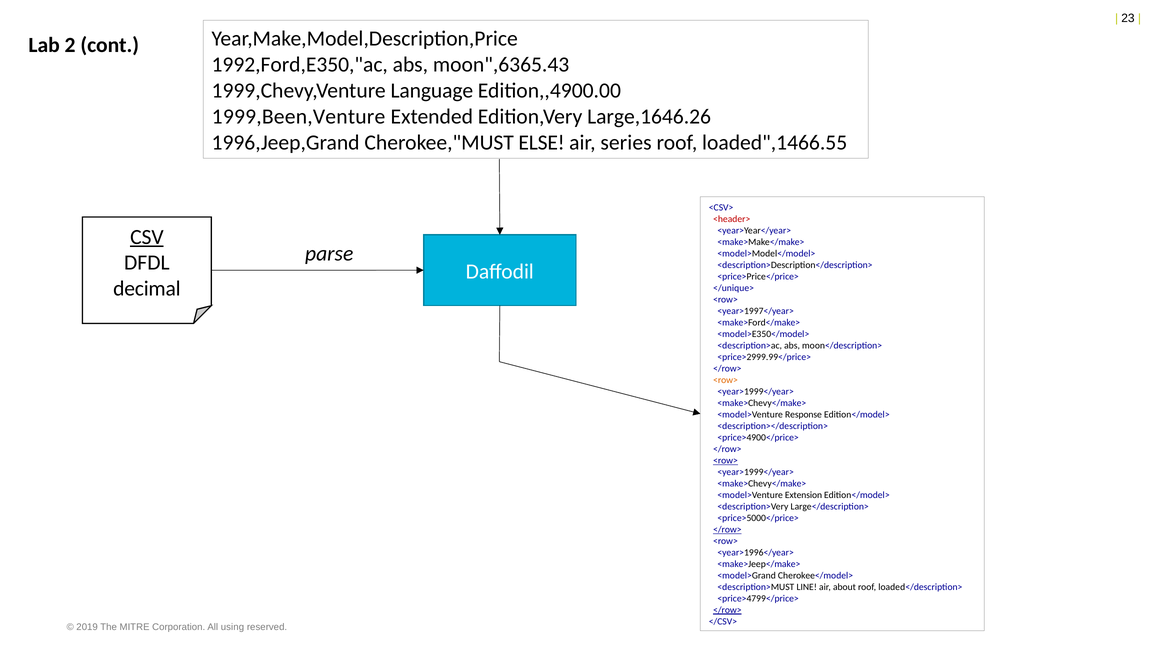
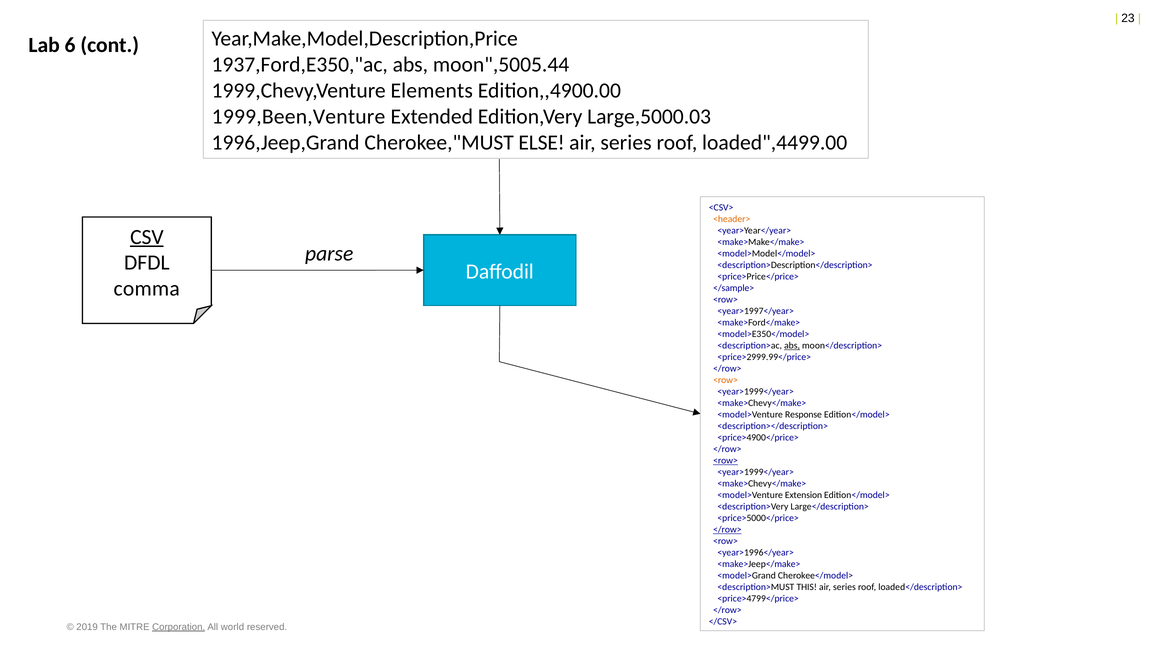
2: 2 -> 6 (70, 45)
1992,Ford,E350,"ac: 1992,Ford,E350,"ac -> 1937,Ford,E350,"ac (300, 65)
moon",6365.43: moon",6365.43 -> moon",5005.44 (501, 65)
Language: Language -> Elements (432, 91)
Large,1646.26: Large,1646.26 -> Large,5000.03 (649, 117)
loaded",1466.55: loaded",1466.55 -> loaded",4499.00 (775, 142)
<header> colour: red -> orange (732, 219)
decimal: decimal -> comma (147, 289)
</unique>: </unique> -> </sample> (734, 288)
abs underline: none -> present (792, 345)
LINE: LINE -> THIS (807, 587)
about: about -> series (844, 587)
</row> underline: present -> none (727, 610)
Corporation underline: none -> present (179, 627)
using: using -> world (232, 627)
